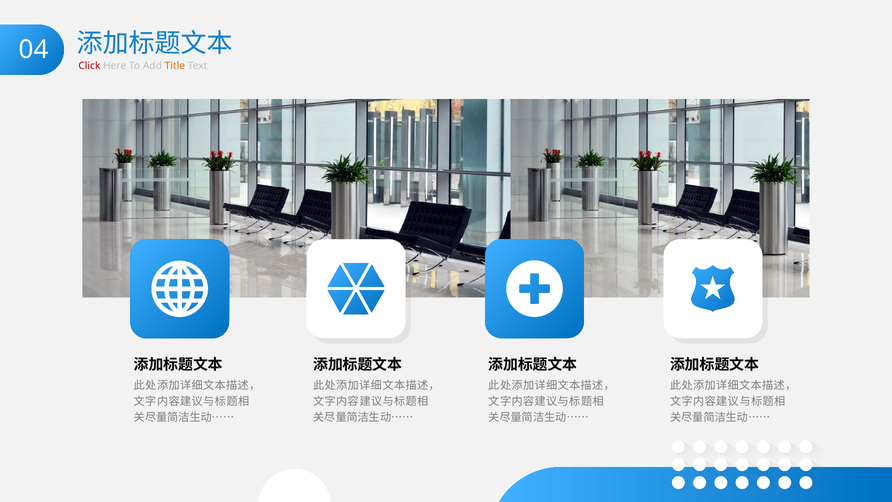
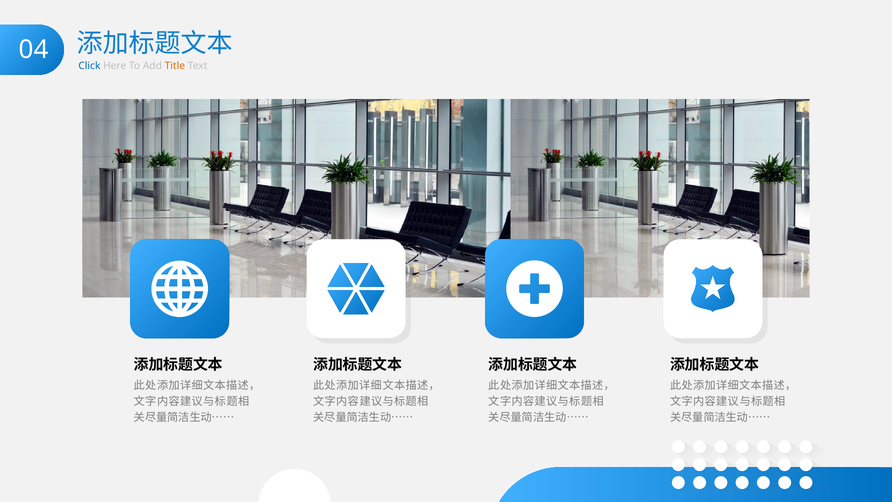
Click colour: red -> blue (89, 66)
